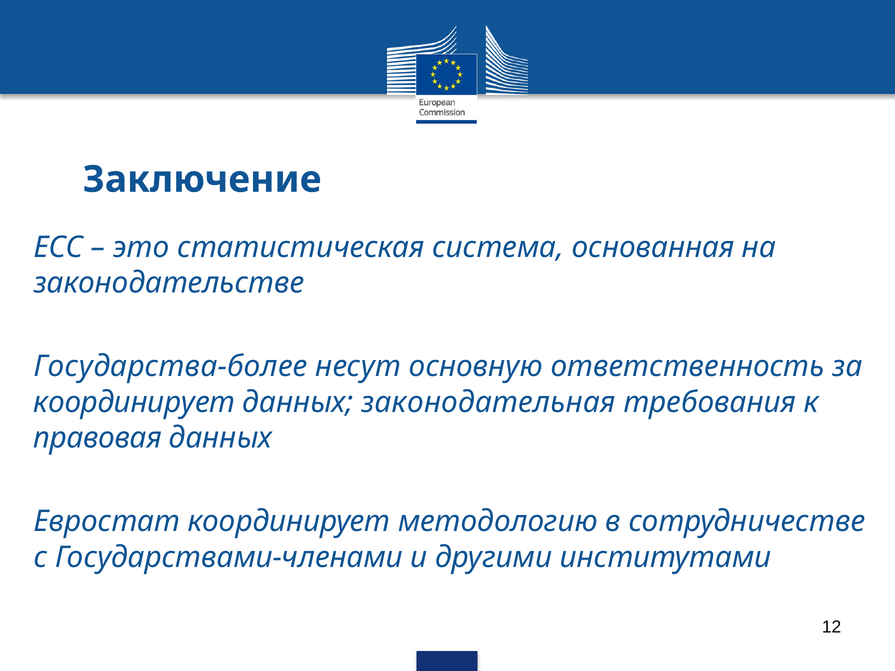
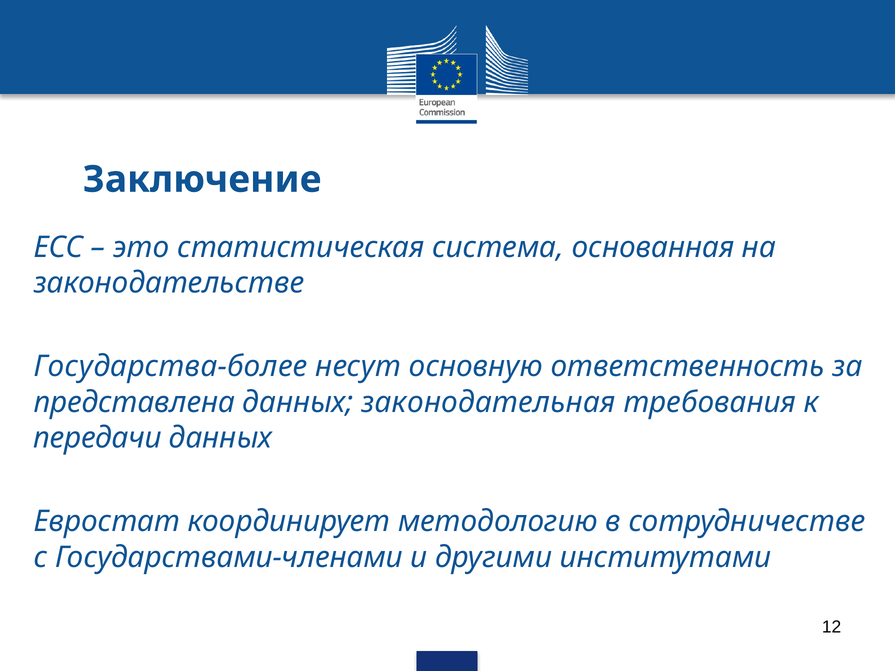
координирует: координирует -> представлена (134, 402)
правовая: правовая -> передачи (98, 438)
